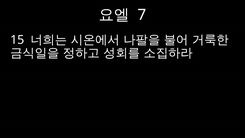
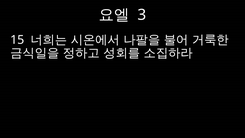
7: 7 -> 3 (142, 15)
